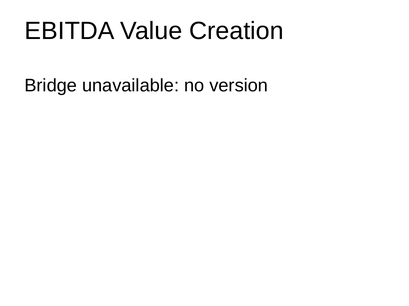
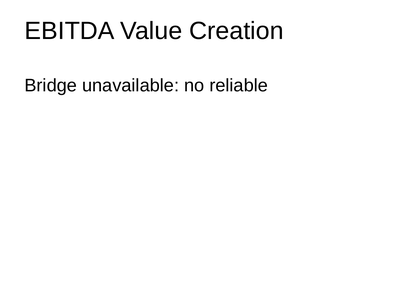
version: version -> reliable (239, 86)
